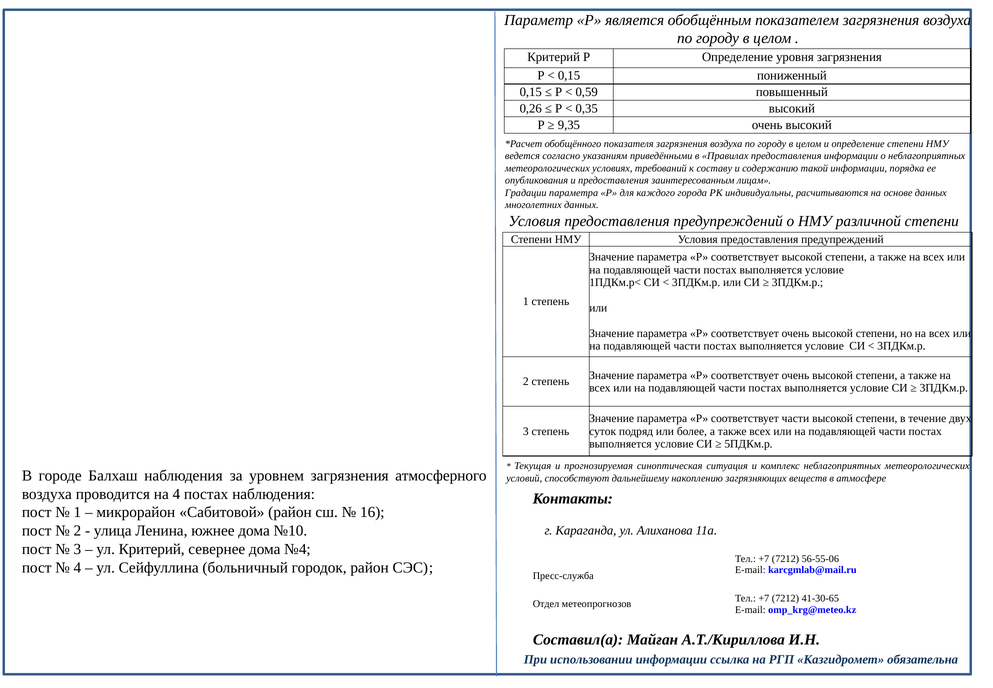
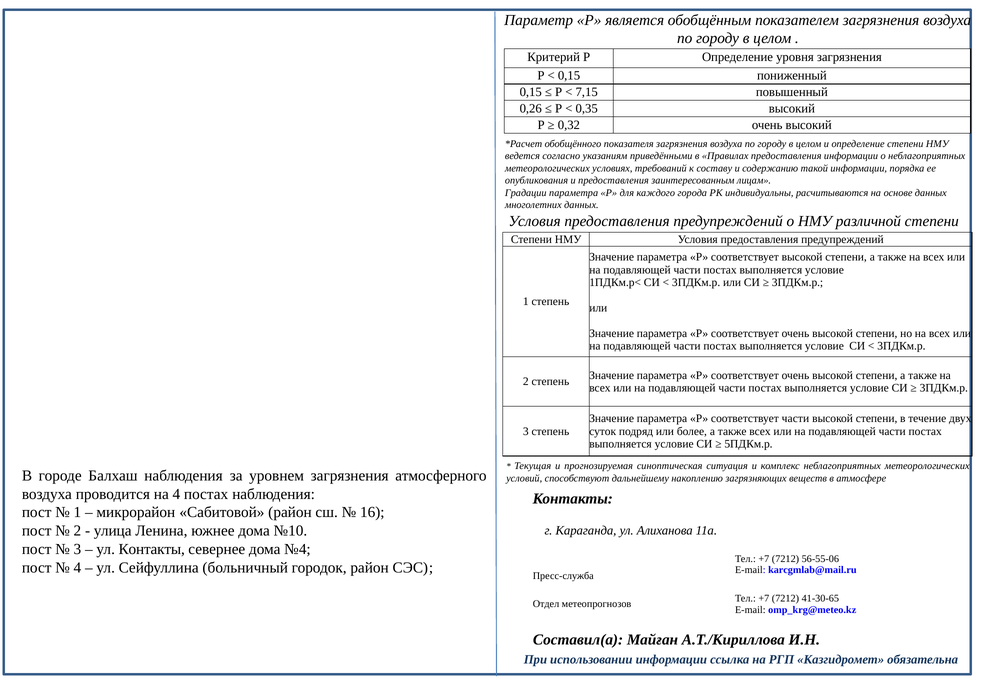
0,59: 0,59 -> 7,15 (587, 92)
9,35: 9,35 -> 0,32 (569, 125)
ул Критерий: Критерий -> Контакты (152, 549)
